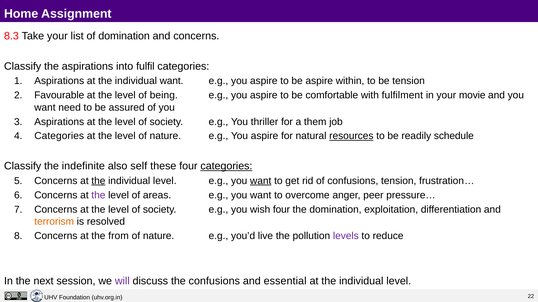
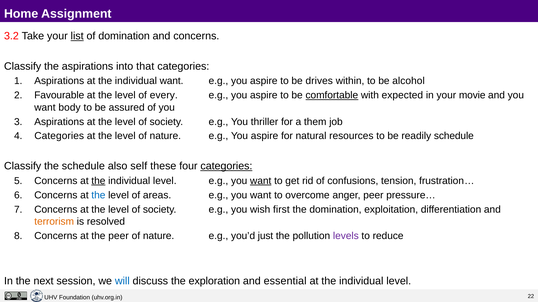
8.3: 8.3 -> 3.2 (11, 36)
list underline: none -> present (77, 36)
fulfil: fulfil -> that (145, 67)
be aspire: aspire -> drives (319, 81)
be tension: tension -> alcohol (409, 81)
being: being -> every (164, 95)
comfortable underline: none -> present (332, 95)
fulfilment: fulfilment -> expected (402, 95)
need: need -> body (70, 108)
resources underline: present -> none (351, 136)
the indefinite: indefinite -> schedule (83, 166)
the colour: purple -> blue (98, 195)
wish four: four -> first (281, 210)
the from: from -> peer (119, 236)
live: live -> just (266, 236)
will colour: purple -> blue (122, 282)
the confusions: confusions -> exploration (214, 282)
